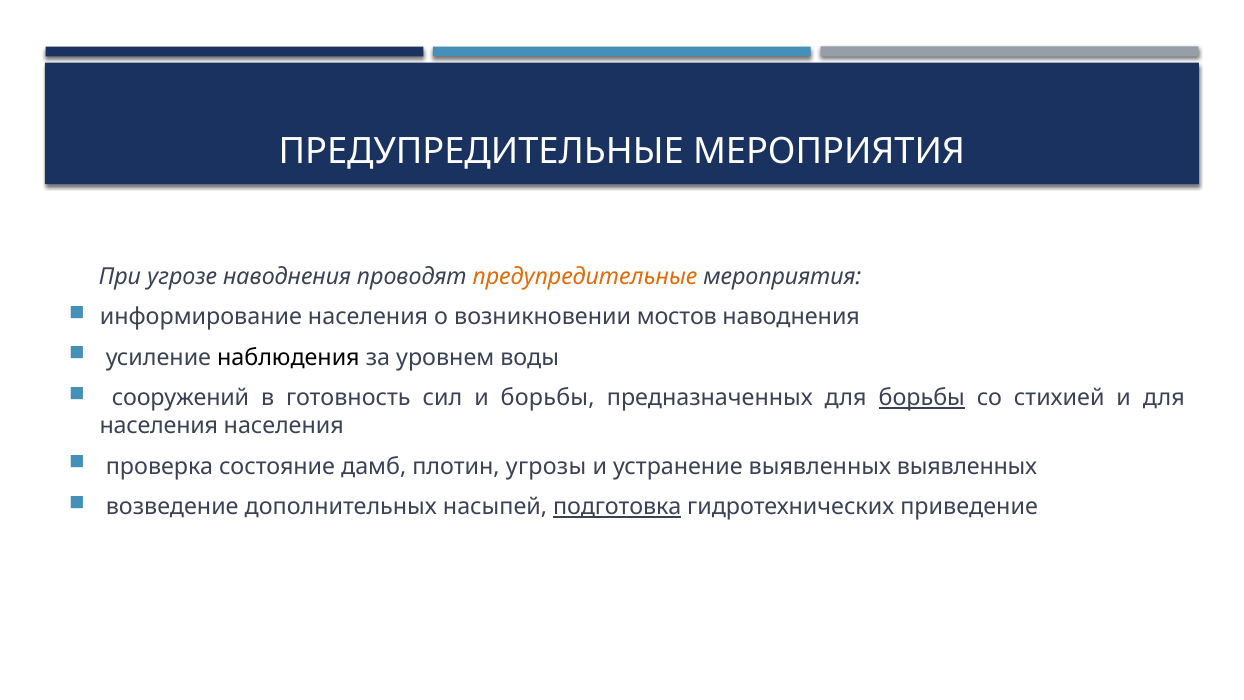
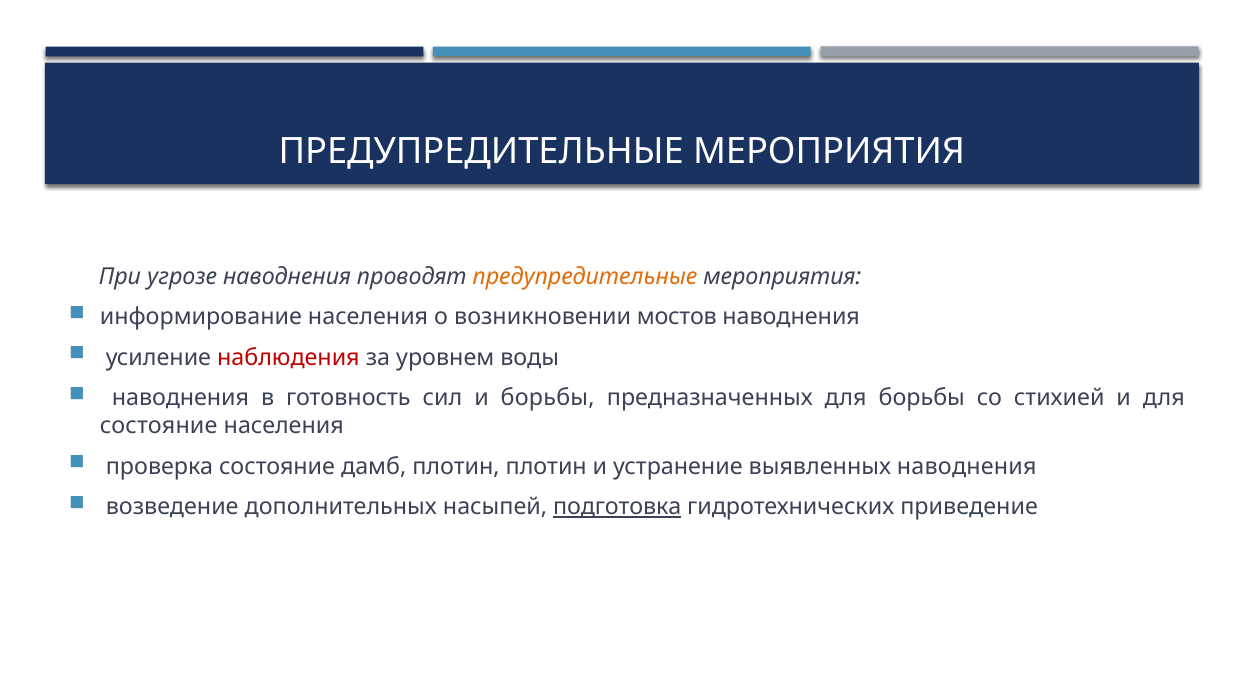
наблюдения colour: black -> red (288, 357)
сооружений: сооружений -> наводнения (180, 398)
борьбы underline: present -> none (922, 398)
населения: населения -> состояние (159, 426)
плотин угрозы: угрозы -> плотин (546, 466)
выявленных выявленных: выявленных -> наводнения (967, 466)
